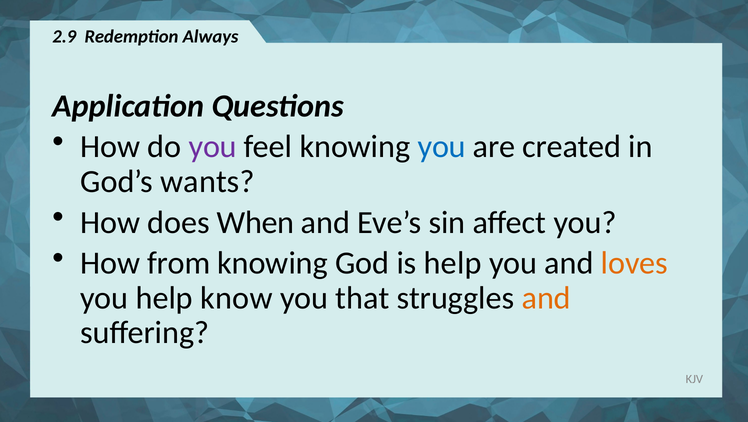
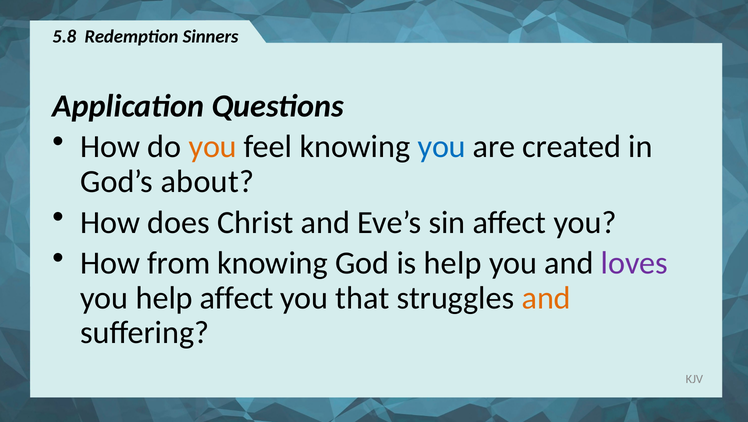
2.9: 2.9 -> 5.8 (64, 36)
Always: Always -> Sinners (211, 36)
you colour: purple -> orange (213, 147)
wants: wants -> about (207, 182)
When: When -> Christ (255, 222)
loves colour: orange -> purple (634, 263)
help know: know -> affect (237, 298)
